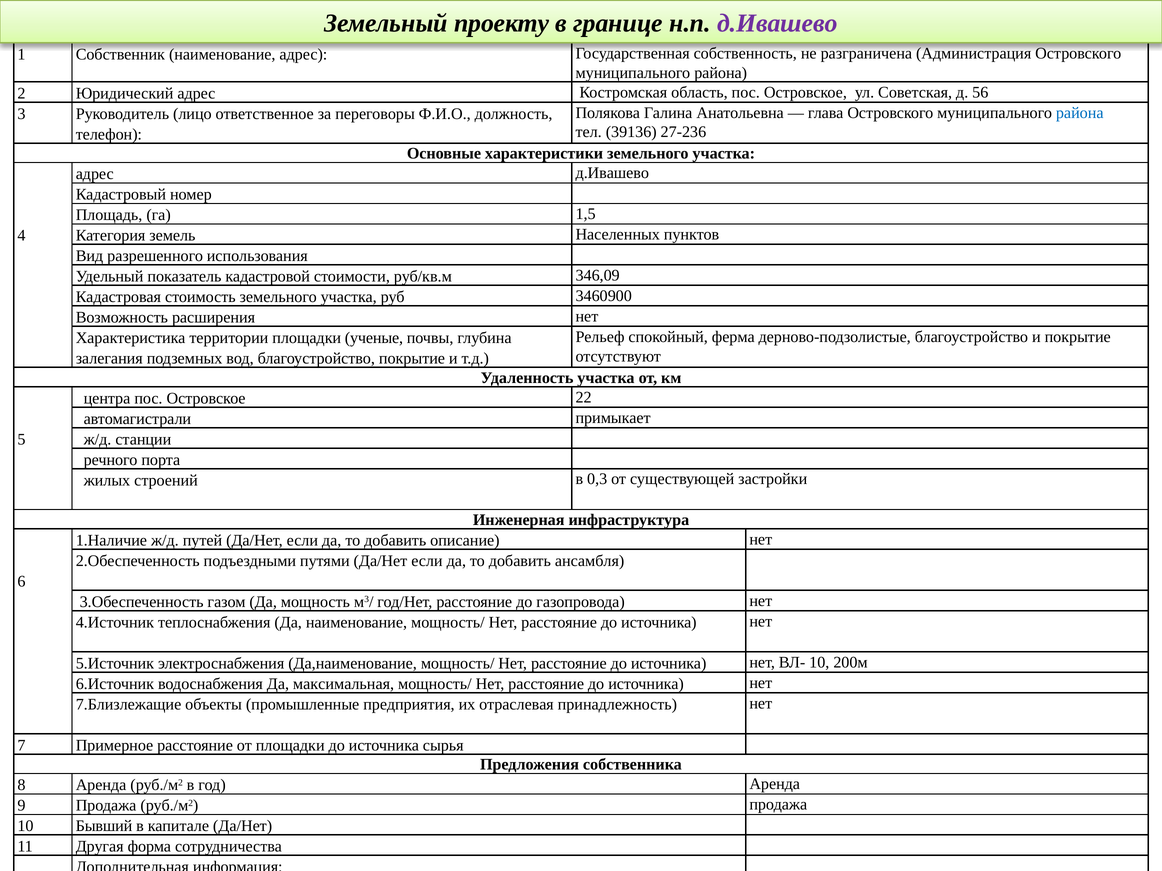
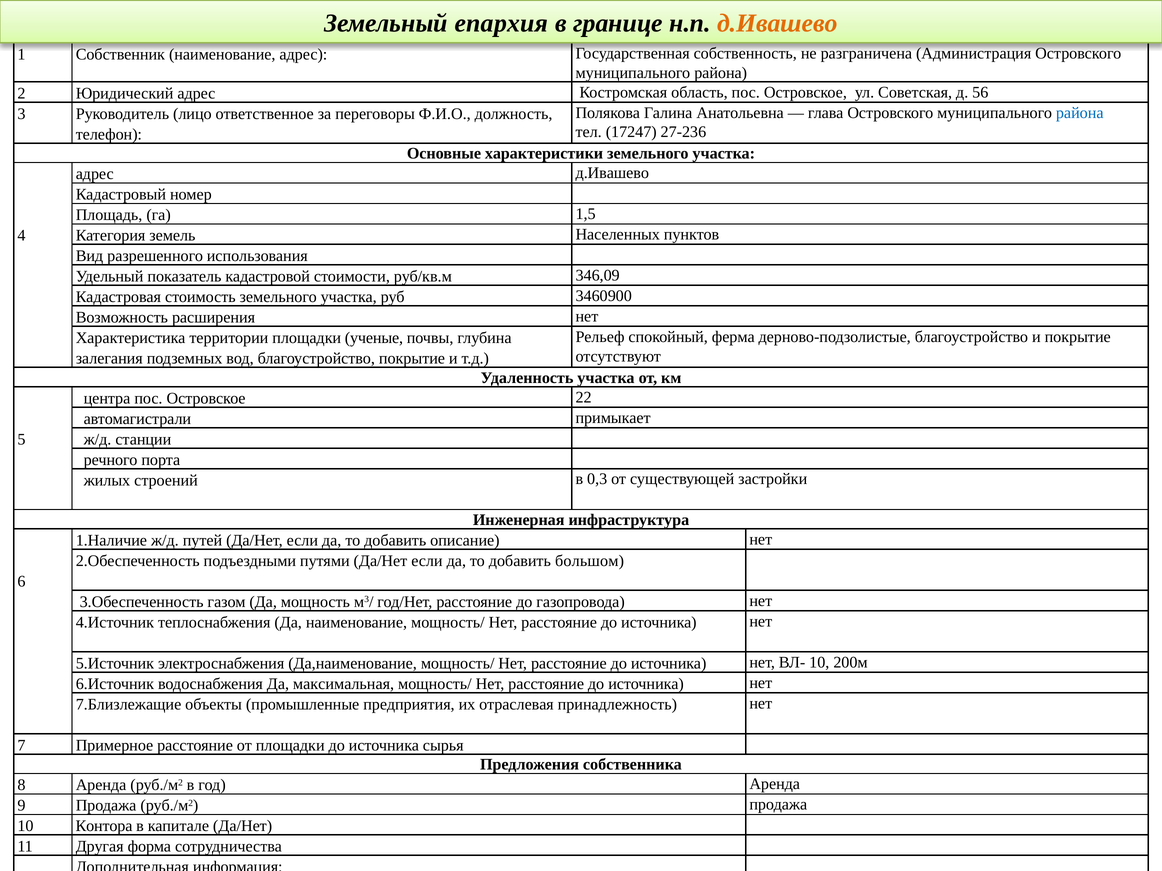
проекту: проекту -> епархия (501, 23)
д.Ивашево colour: purple -> orange (777, 23)
39136: 39136 -> 17247 (631, 132)
ансамбля: ансамбля -> большом (590, 561)
Бывший: Бывший -> Контора (104, 827)
